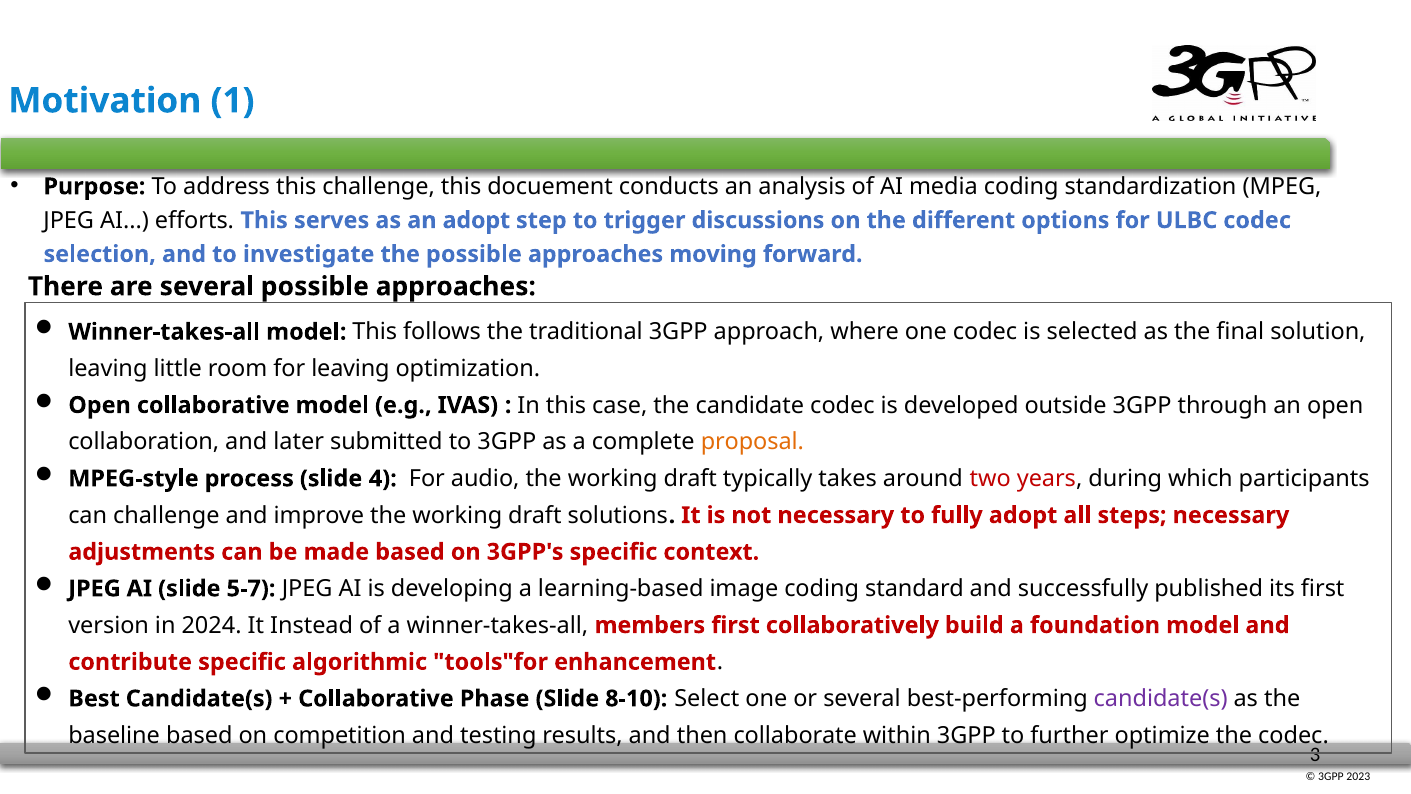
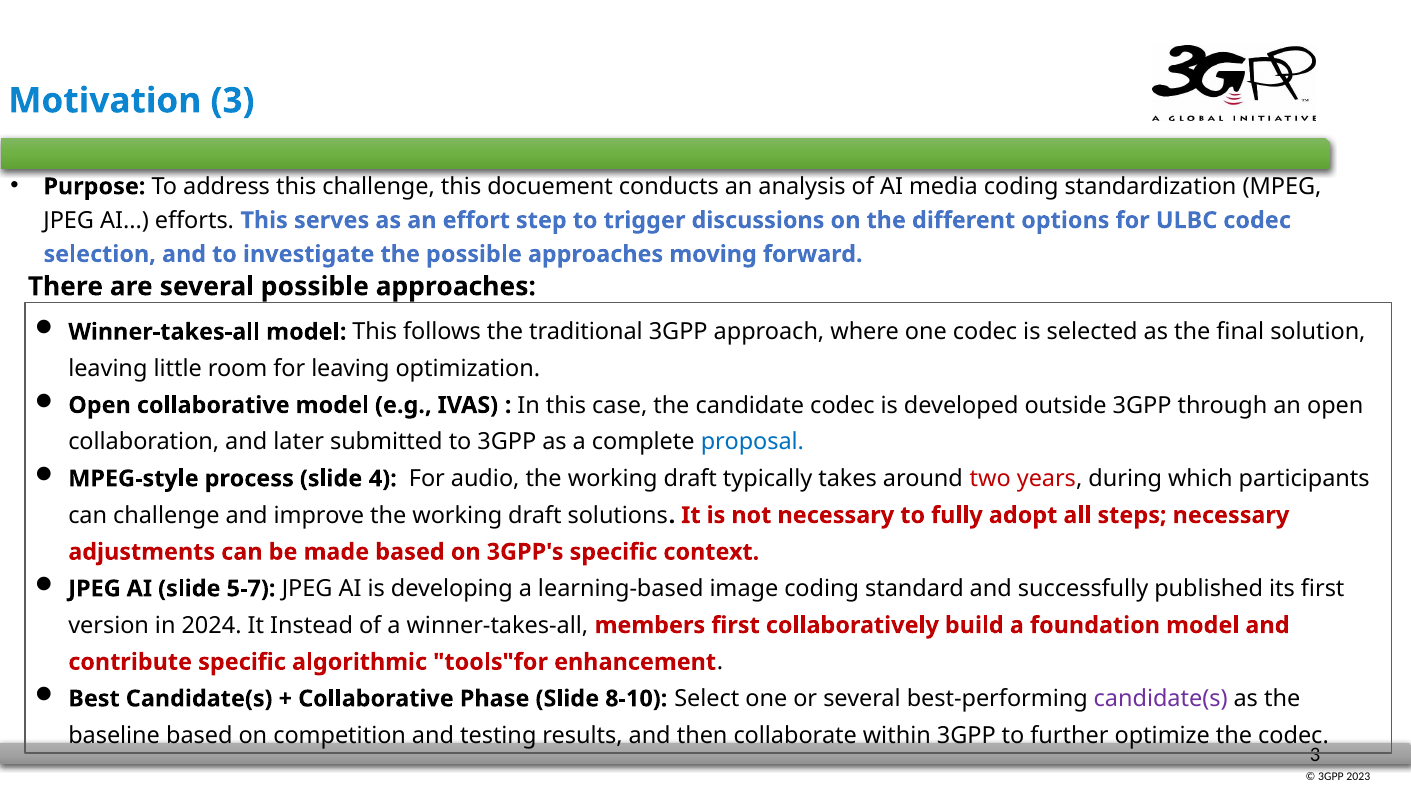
Motivation 1: 1 -> 3 (233, 101)
an adopt: adopt -> effort (476, 220)
proposal colour: orange -> blue (752, 442)
